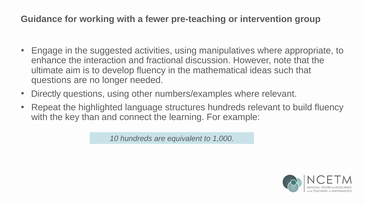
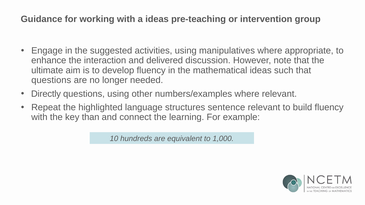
a fewer: fewer -> ideas (157, 19)
fractional: fractional -> delivered (165, 61)
structures hundreds: hundreds -> sentence (226, 108)
